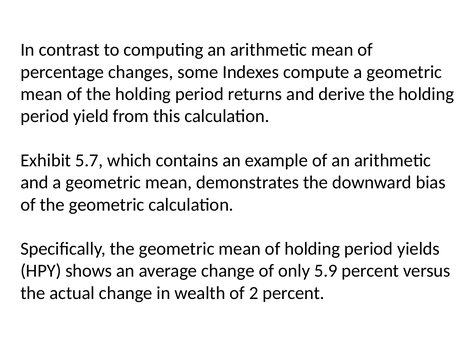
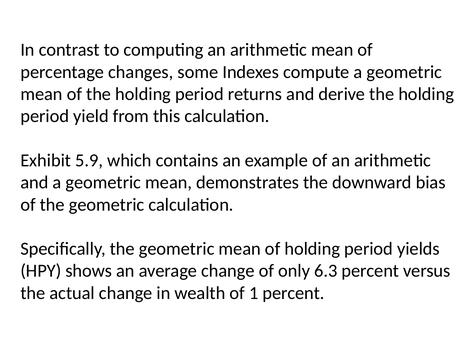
5.7: 5.7 -> 5.9 (89, 160)
5.9: 5.9 -> 6.3 (326, 271)
2: 2 -> 1 (254, 293)
